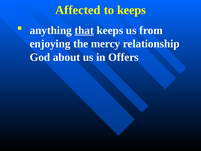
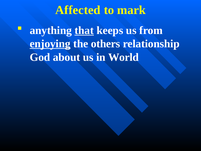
to keeps: keeps -> mark (131, 10)
enjoying underline: none -> present (50, 44)
mercy: mercy -> others (106, 44)
Offers: Offers -> World (124, 57)
